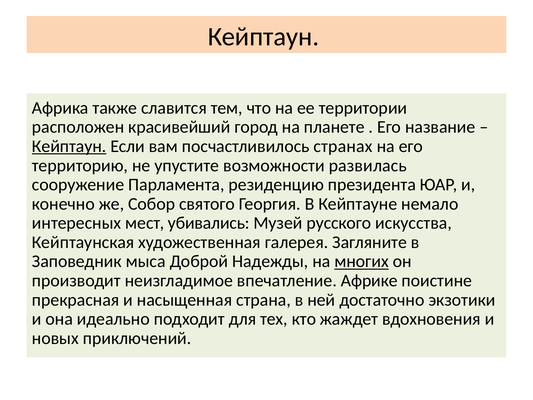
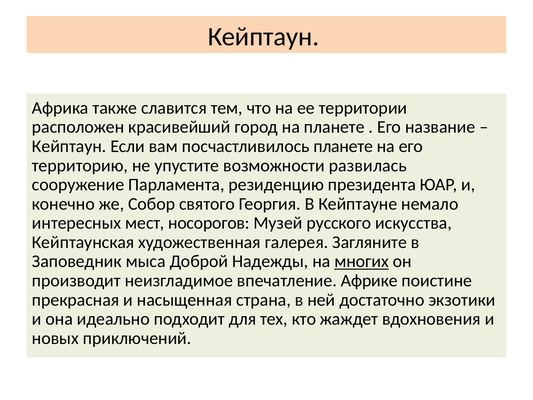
Кейптаун underline: present -> none (69, 146)
посчастливилось странах: странах -> планете (343, 146)
убивались: убивались -> носорогов (209, 223)
